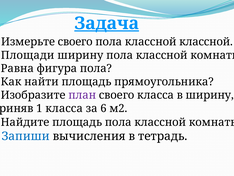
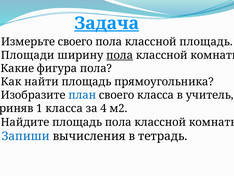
классной классной: классной -> площадь (206, 42)
пола underline: none -> present (120, 55)
Равна: Равна -> Какие (17, 68)
план colour: purple -> blue (82, 95)
в ширину: ширину -> учитель (210, 95)
за 6: 6 -> 4 (103, 108)
